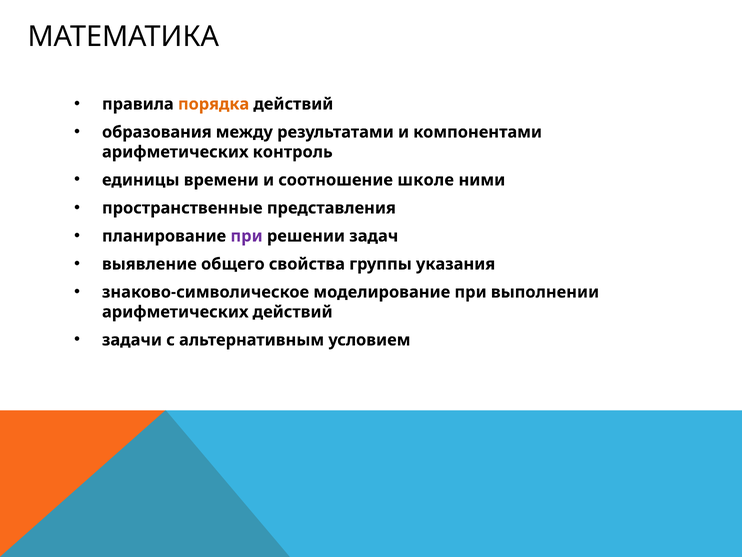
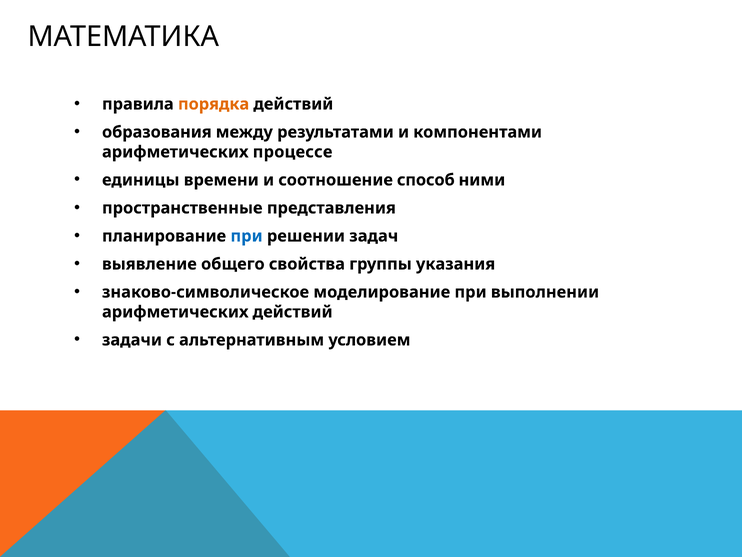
контроль: контроль -> процессе (293, 152)
школе: школе -> способ (426, 180)
при colour: purple -> blue (247, 236)
